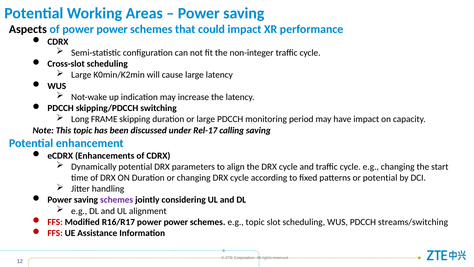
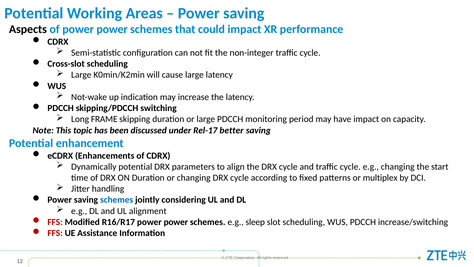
calling: calling -> better (232, 130)
or potential: potential -> multiplex (380, 178)
schemes colour: purple -> blue (117, 200)
e.g topic: topic -> sleep (255, 222)
streams/switching: streams/switching -> increase/switching (413, 222)
